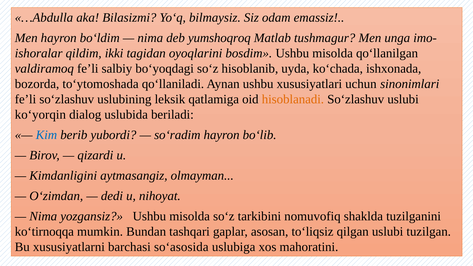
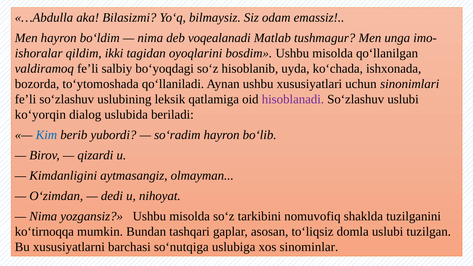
yumshoqroq: yumshoqroq -> voqealanadi (219, 38)
hisoblanadi colour: orange -> purple (293, 99)
qilgan: qilgan -> domla (353, 232)
so‘asosida: so‘asosida -> so‘nutqiga (181, 247)
mahoratini: mahoratini -> sinominlar (309, 247)
